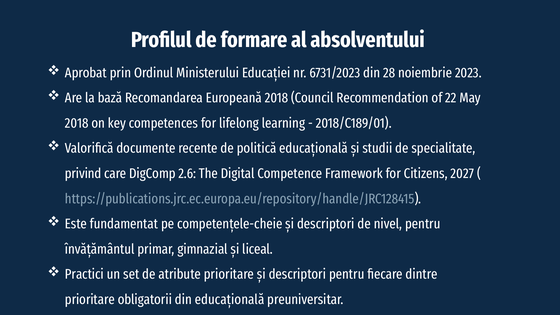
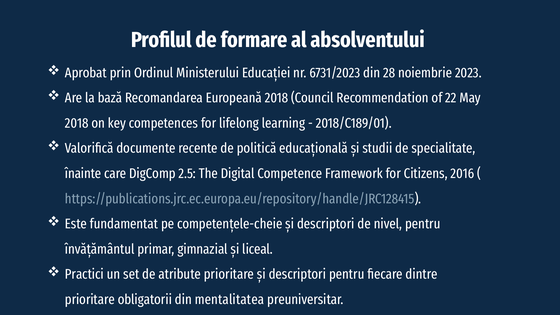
privind: privind -> înainte (83, 174)
2.6: 2.6 -> 2.5 (187, 174)
2027: 2027 -> 2016 (462, 174)
din educațională: educațională -> mentalitatea (230, 300)
